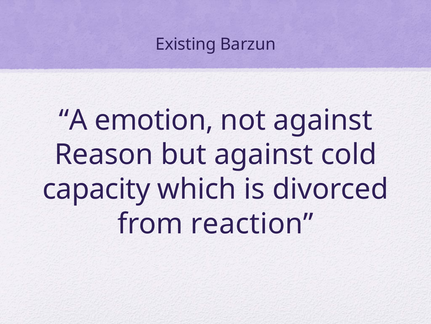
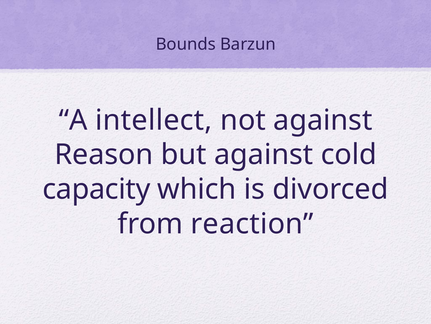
Existing: Existing -> Bounds (186, 44)
emotion: emotion -> intellect (154, 120)
